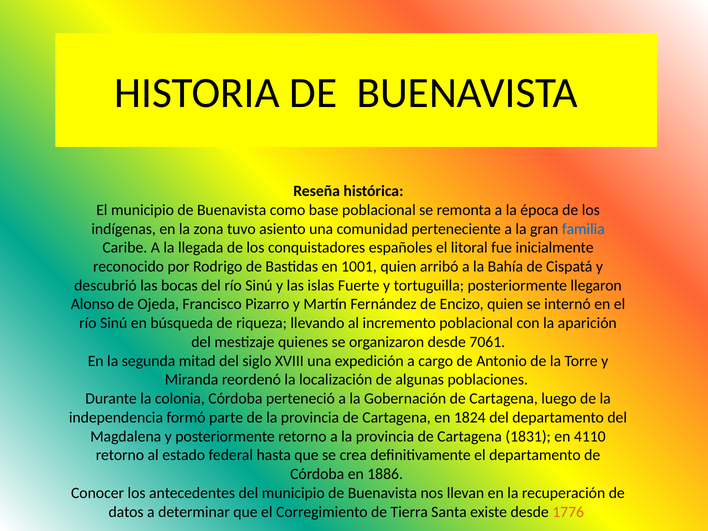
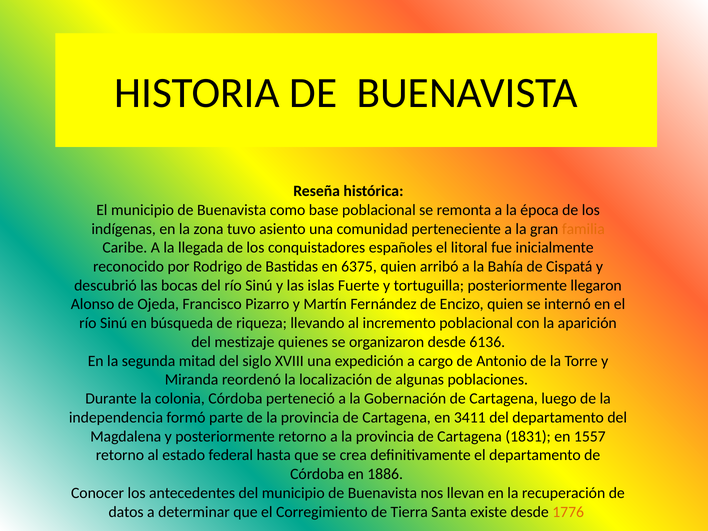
familia colour: blue -> orange (583, 229)
1001: 1001 -> 6375 (359, 267)
7061: 7061 -> 6136 (487, 342)
1824: 1824 -> 3411 (470, 418)
4110: 4110 -> 1557 (590, 436)
